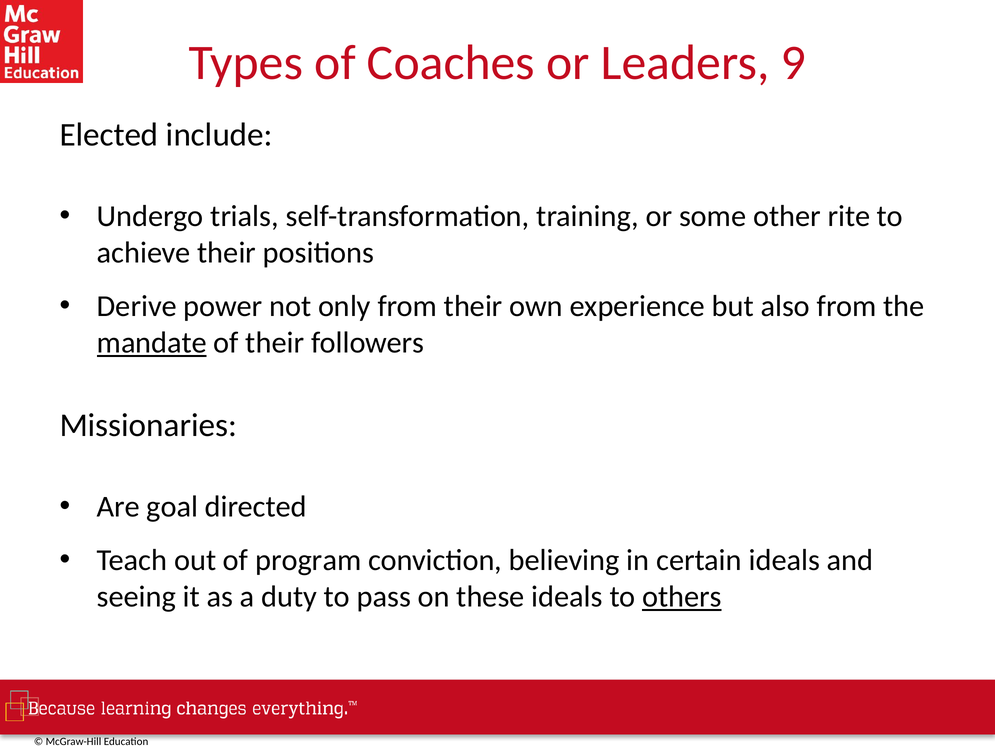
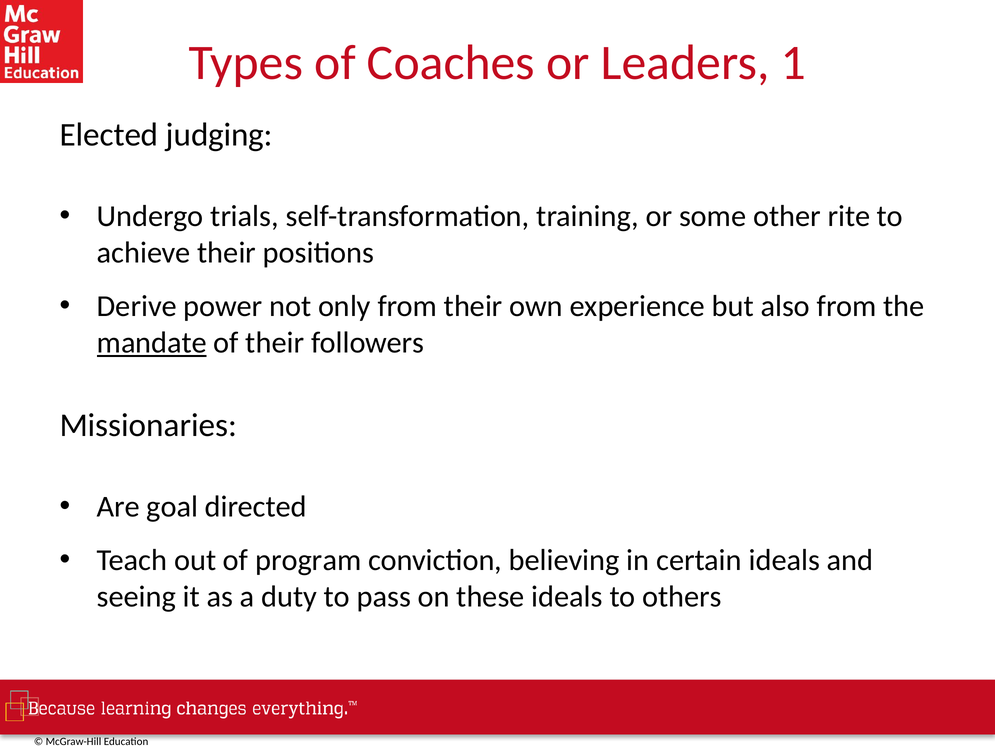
9: 9 -> 1 (793, 63)
include: include -> judging (219, 135)
others underline: present -> none (682, 597)
